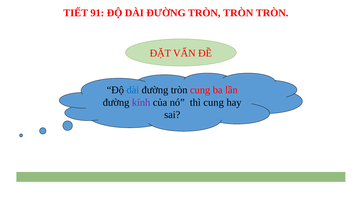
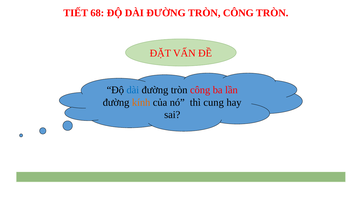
91: 91 -> 68 (97, 13)
TRÒN: TRÒN -> CÔNG (238, 13)
cung: cung -> công (200, 90)
kính colour: purple -> orange (141, 102)
